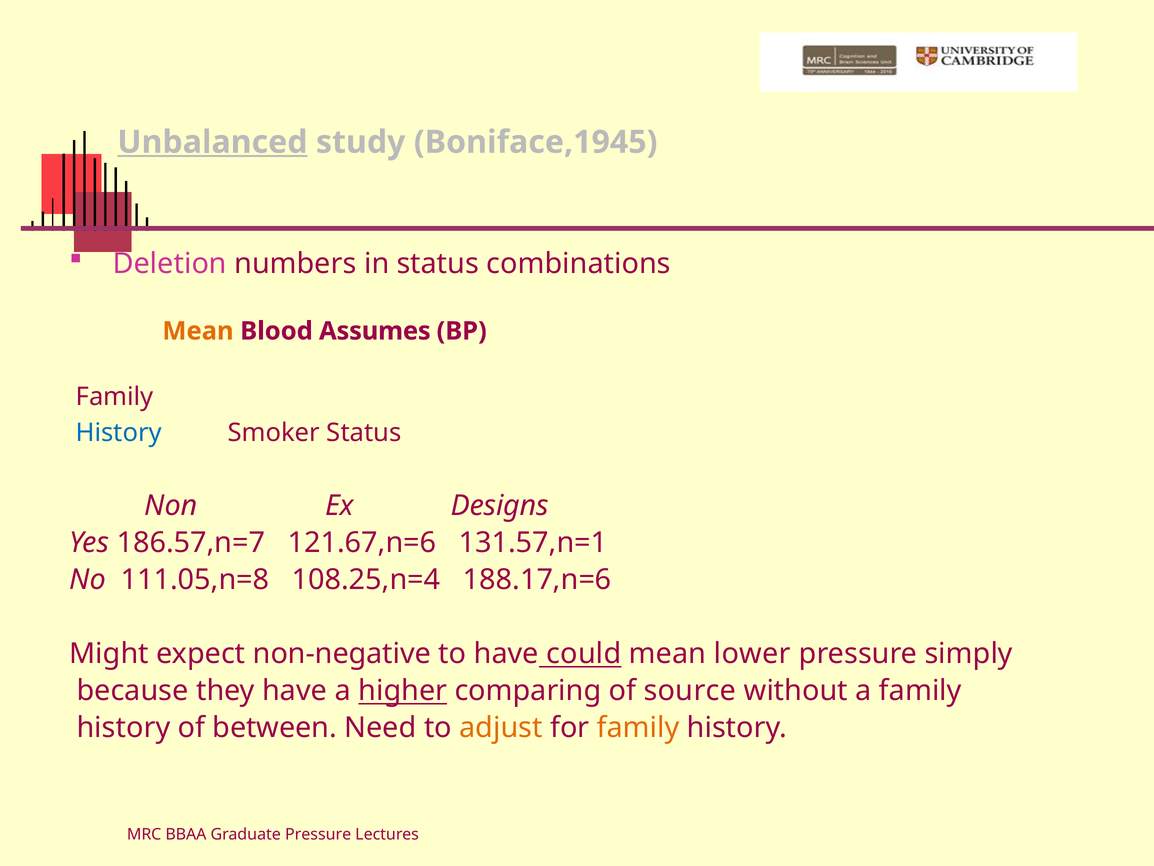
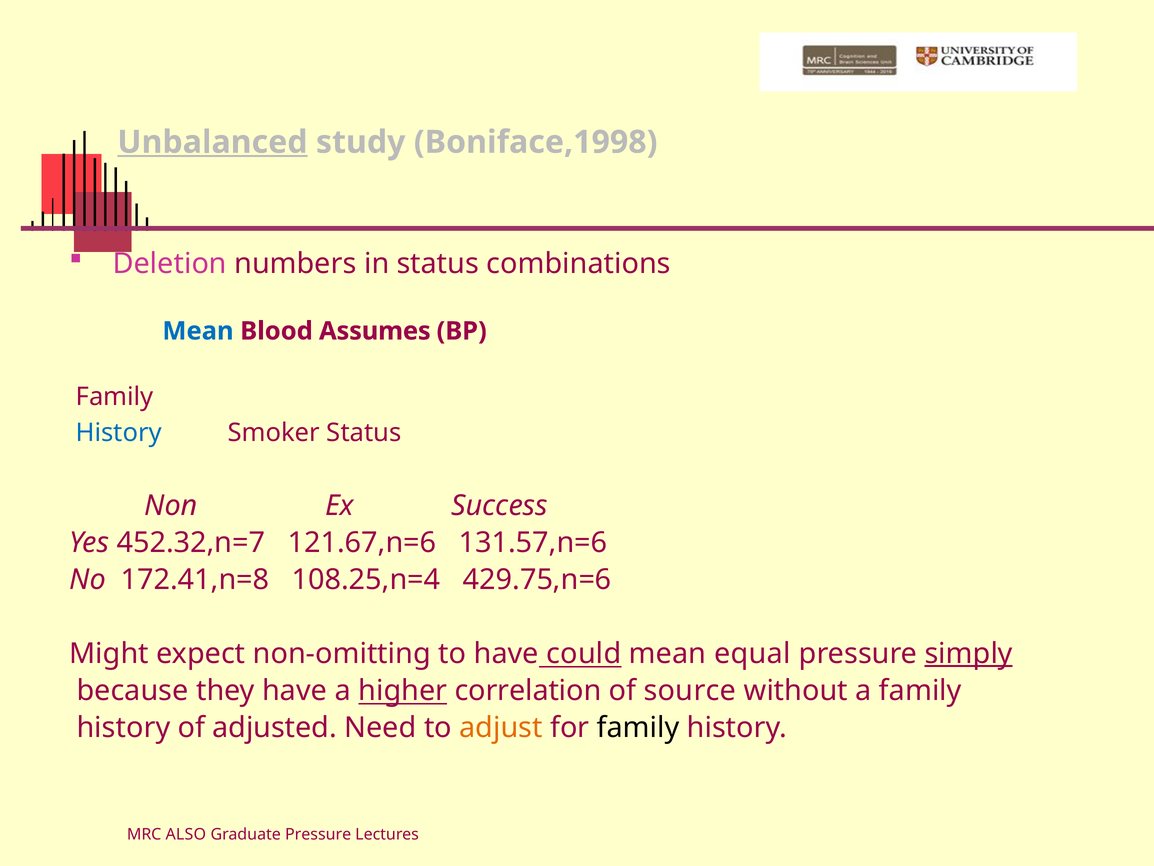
Boniface,1945: Boniface,1945 -> Boniface,1998 (536, 142)
Mean colour: orange -> blue (198, 331)
Designs: Designs -> Success (500, 506)
186.57,n=7: 186.57,n=7 -> 452.32,n=7 (191, 542)
131.57,n=1: 131.57,n=1 -> 131.57,n=6 (533, 542)
111.05,n=8: 111.05,n=8 -> 172.41,n=8 (195, 579)
188.17,n=6: 188.17,n=6 -> 429.75,n=6 (537, 579)
non-negative: non-negative -> non-omitting (342, 653)
lower: lower -> equal (752, 653)
simply underline: none -> present (969, 653)
comparing: comparing -> correlation (528, 690)
between: between -> adjusted (275, 727)
family colour: orange -> black (638, 727)
BBAA: BBAA -> ALSO (186, 834)
